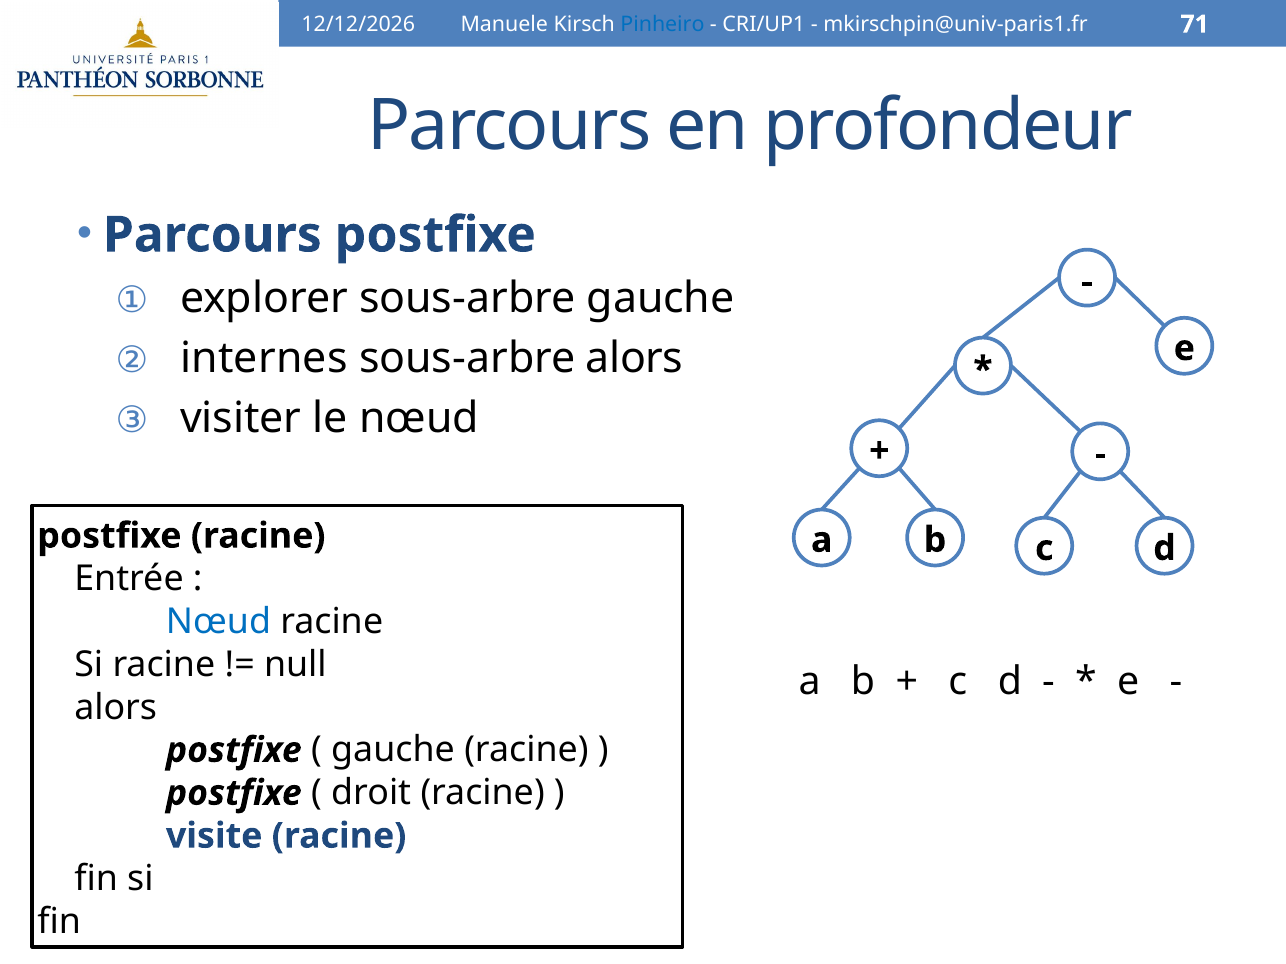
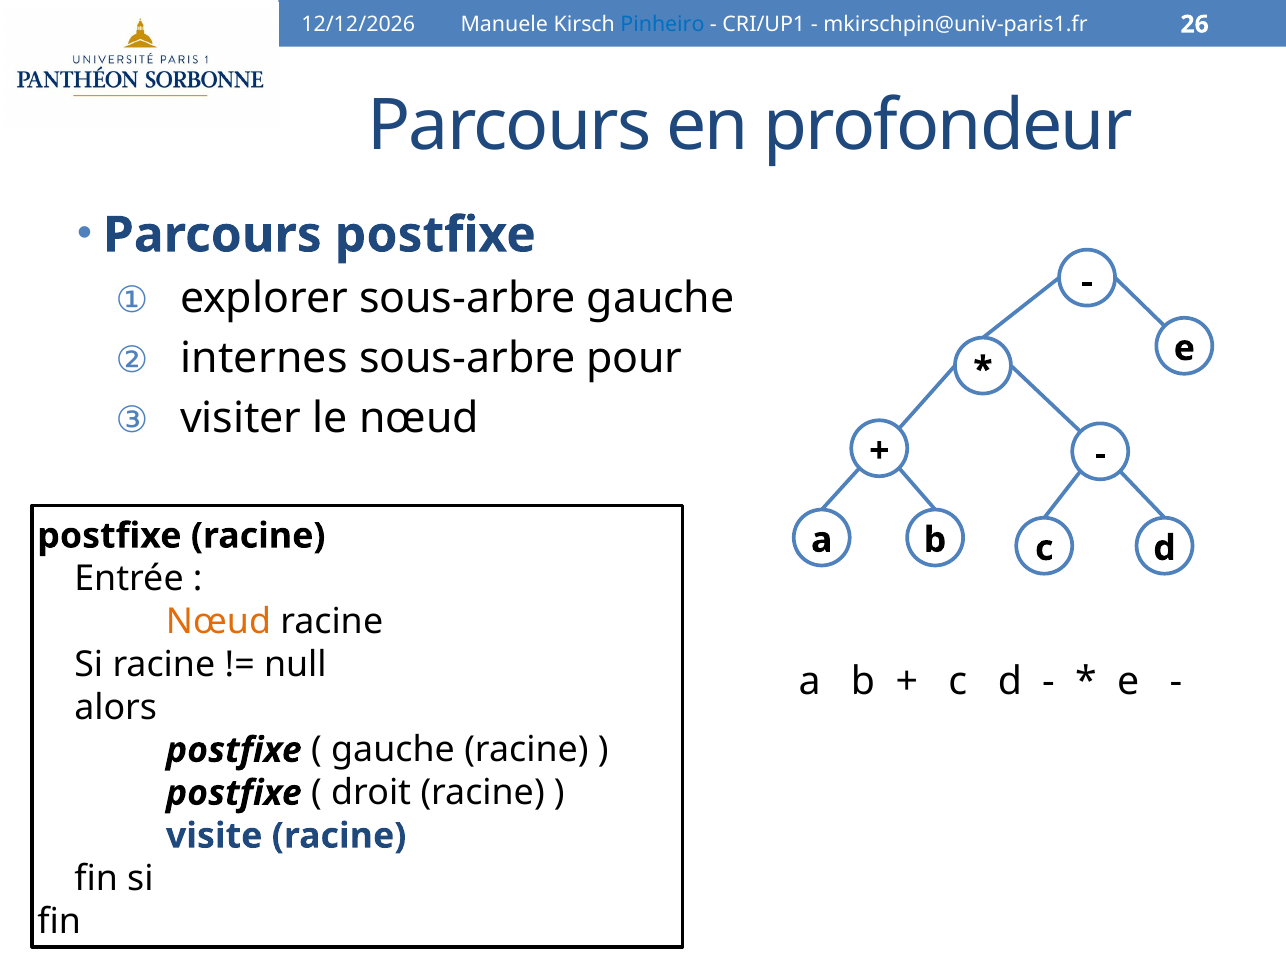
71: 71 -> 26 (1195, 24)
sous-arbre alors: alors -> pour (635, 359)
Nœud colour: blue -> orange (218, 622)
